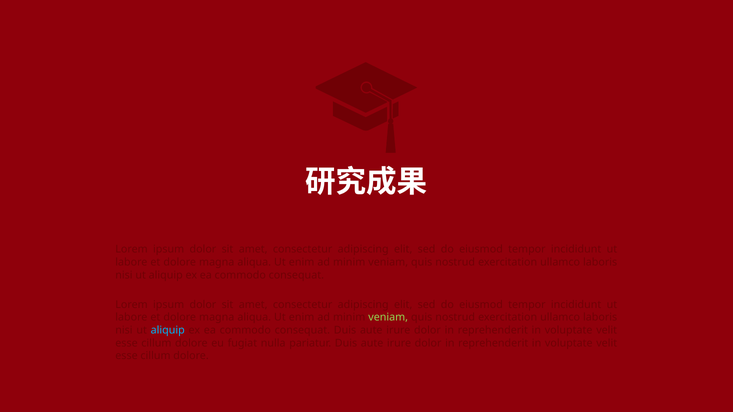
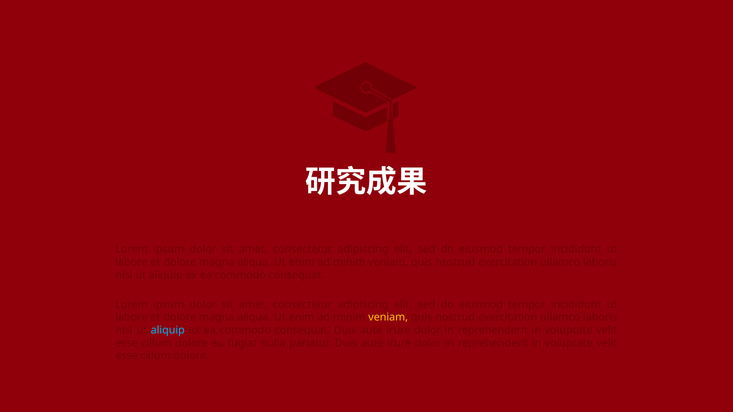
veniam colour: light green -> yellow (388, 318)
